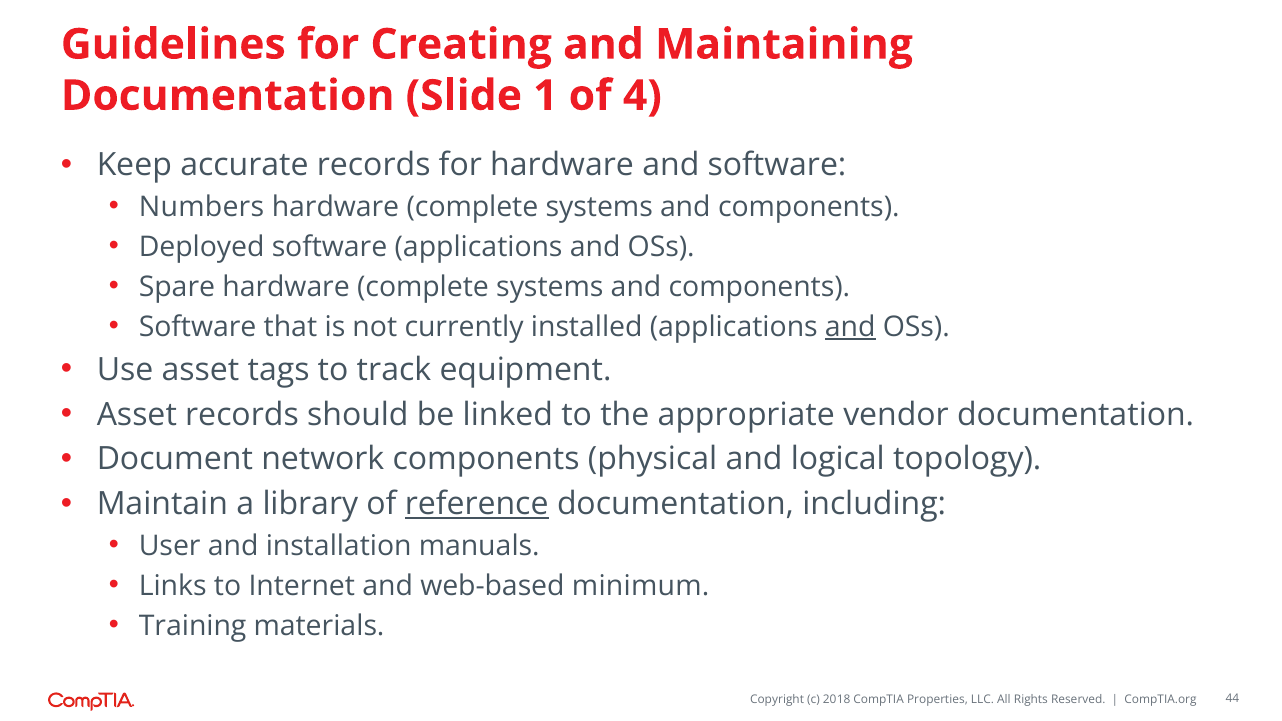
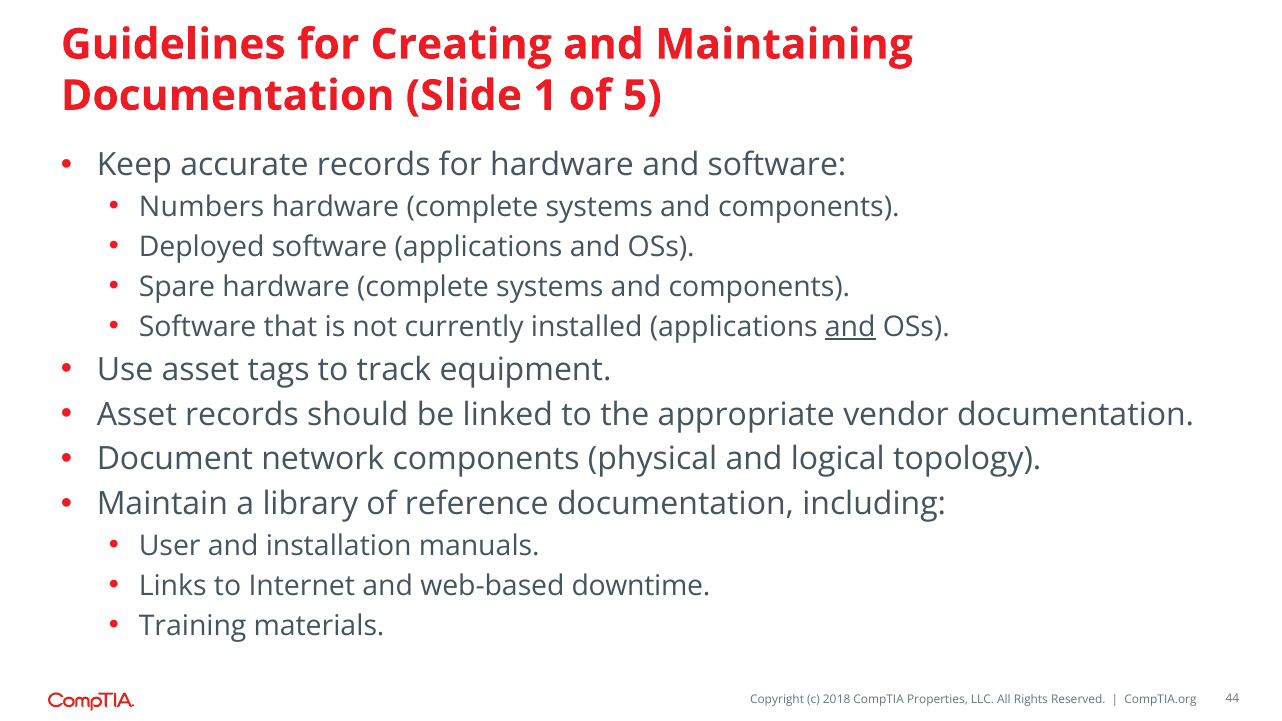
4: 4 -> 5 (642, 96)
reference underline: present -> none (477, 504)
minimum: minimum -> downtime (641, 586)
